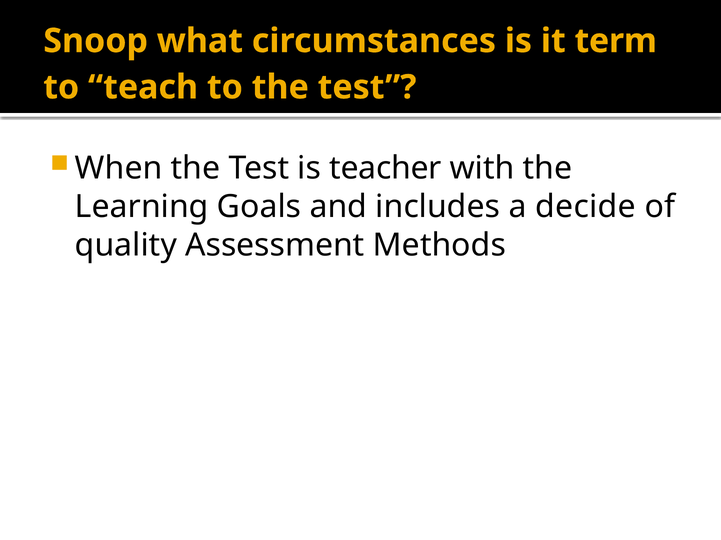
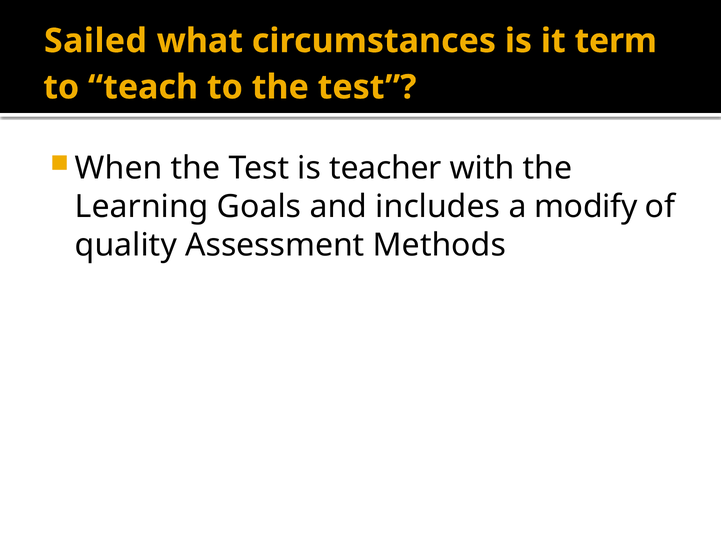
Snoop: Snoop -> Sailed (95, 41)
decide: decide -> modify (586, 207)
